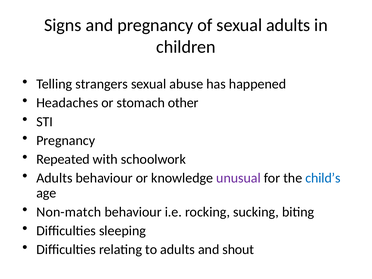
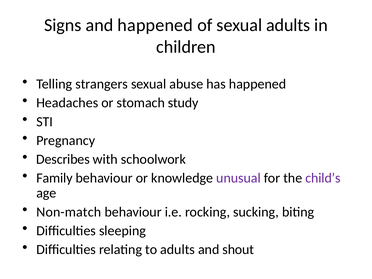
and pregnancy: pregnancy -> happened (155, 25)
other: other -> study (183, 103)
Repeated: Repeated -> Describes (63, 159)
Adults: Adults -> Family (54, 178)
child’s colour: blue -> purple (323, 178)
